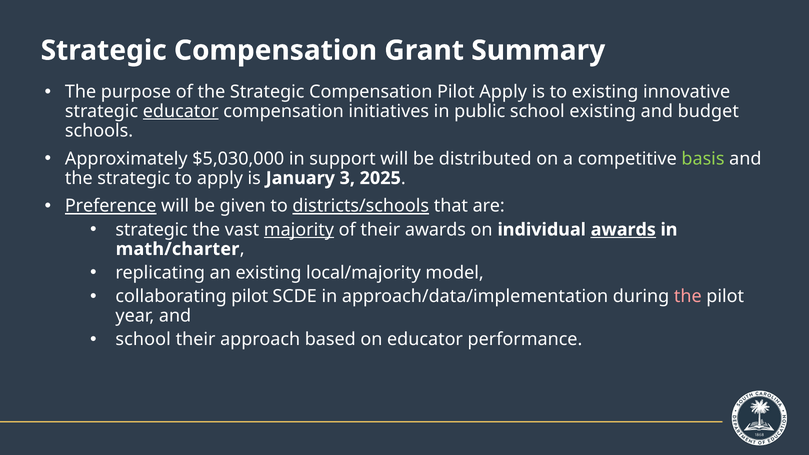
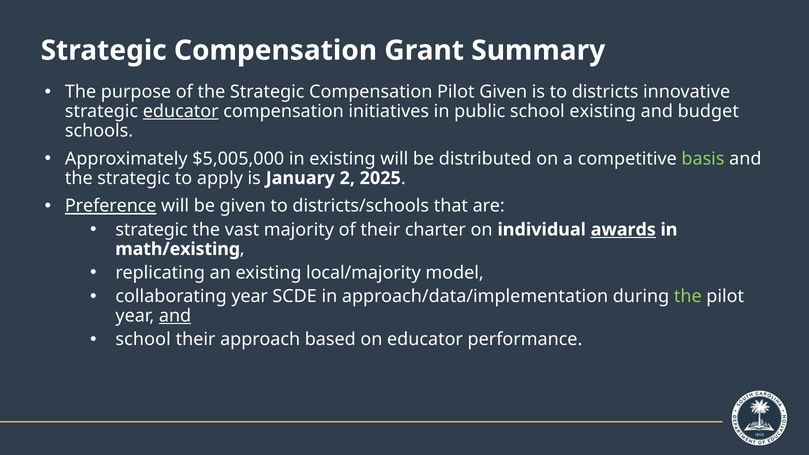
Pilot Apply: Apply -> Given (503, 92)
to existing: existing -> districts (605, 92)
$5,030,000: $5,030,000 -> $5,005,000 (238, 159)
in support: support -> existing (342, 159)
3: 3 -> 2 (347, 178)
districts/schools underline: present -> none (361, 206)
majority underline: present -> none (299, 230)
their awards: awards -> charter (435, 230)
math/charter: math/charter -> math/existing (178, 249)
collaborating pilot: pilot -> year (250, 296)
the colour: pink -> light green (688, 296)
and underline: none -> present (175, 316)
